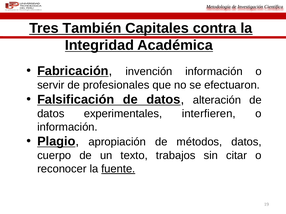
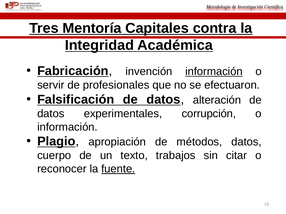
También: También -> Mentoría (92, 28)
información underline: none -> present (214, 72)
interfieren: interfieren -> corrupción (209, 114)
